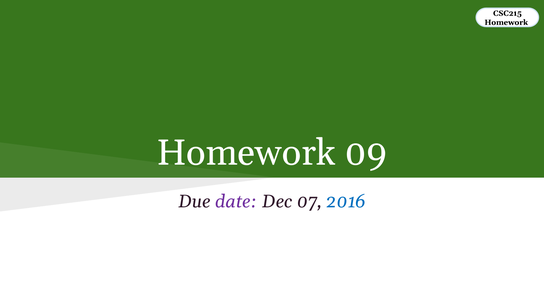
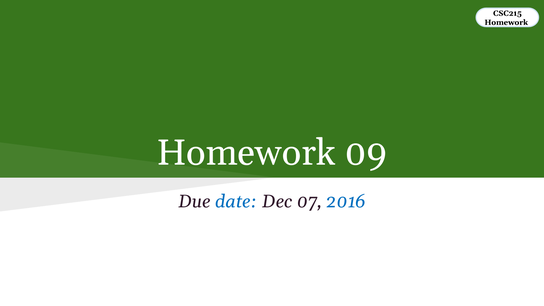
date colour: purple -> blue (237, 202)
